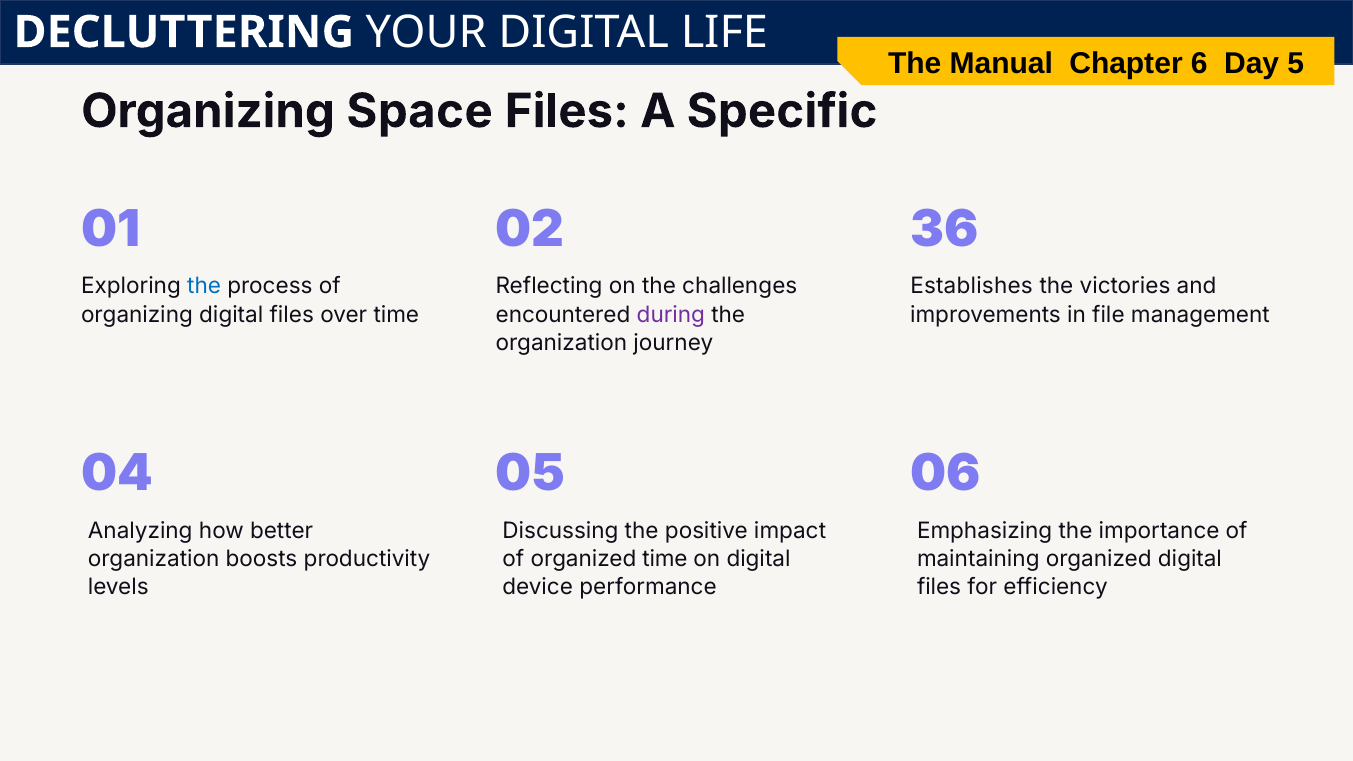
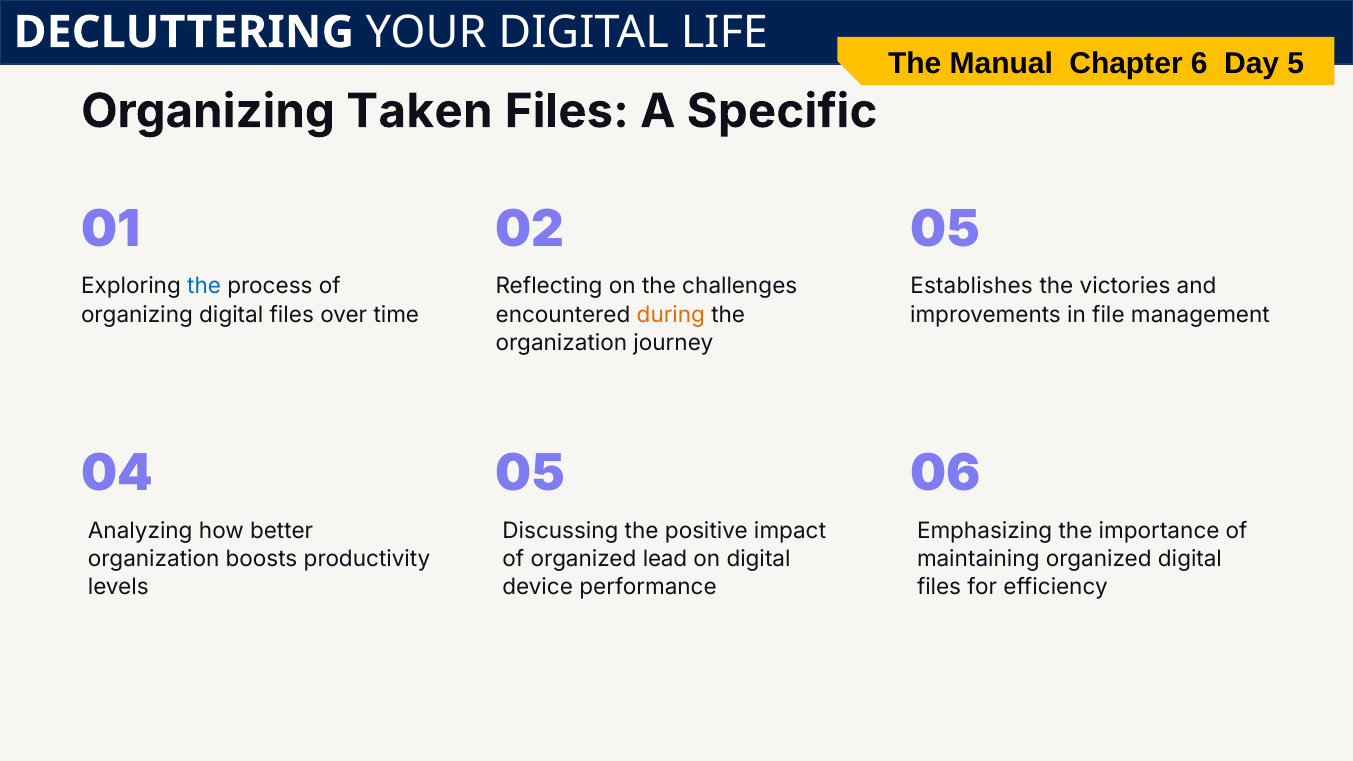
Space: Space -> Taken (420, 111)
02 36: 36 -> 05 (945, 230)
during colour: purple -> orange (671, 315)
organized time: time -> lead (665, 559)
